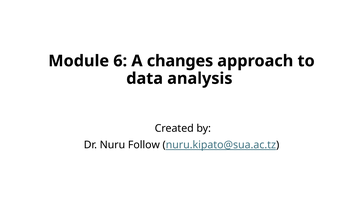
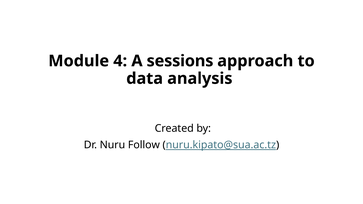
6: 6 -> 4 (120, 61)
changes: changes -> sessions (180, 61)
